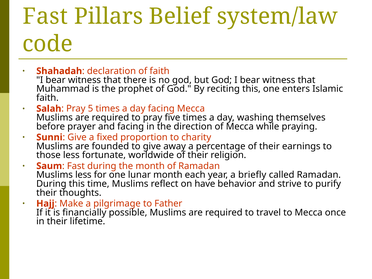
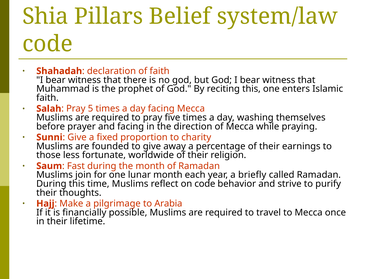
Fast: Fast -> Shia (45, 16)
Muslims less: less -> join (83, 175)
on have: have -> code (205, 184)
Father: Father -> Arabia (168, 204)
